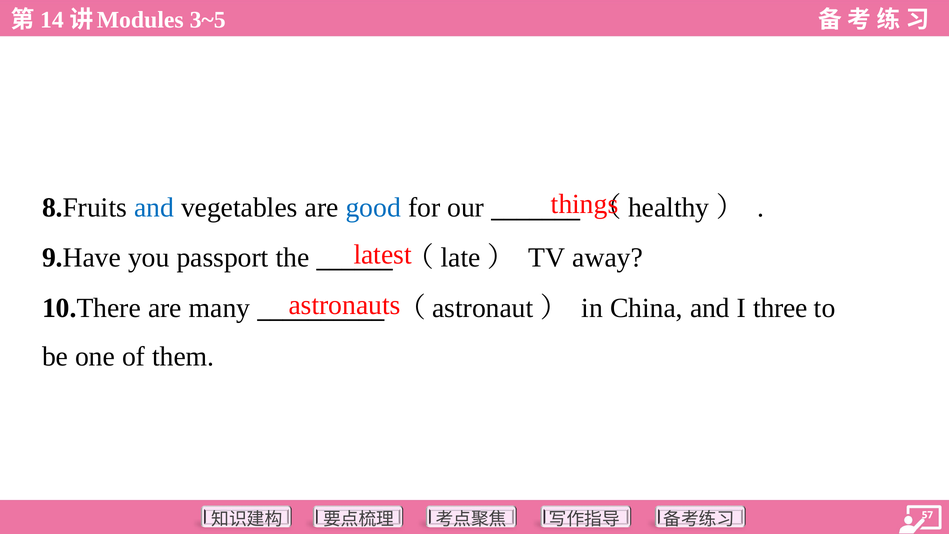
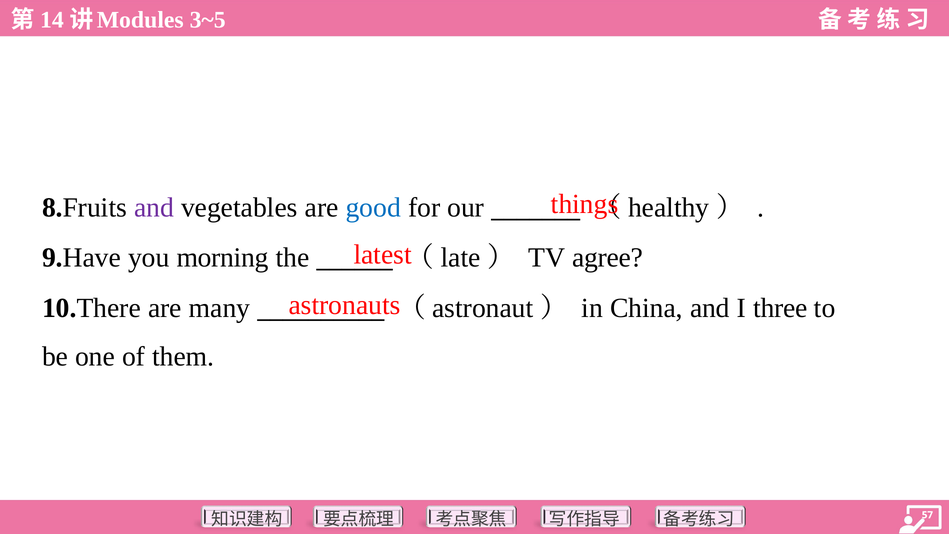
and colour: blue -> purple (154, 207)
passport: passport -> morning (223, 258)
away: away -> agree (608, 258)
